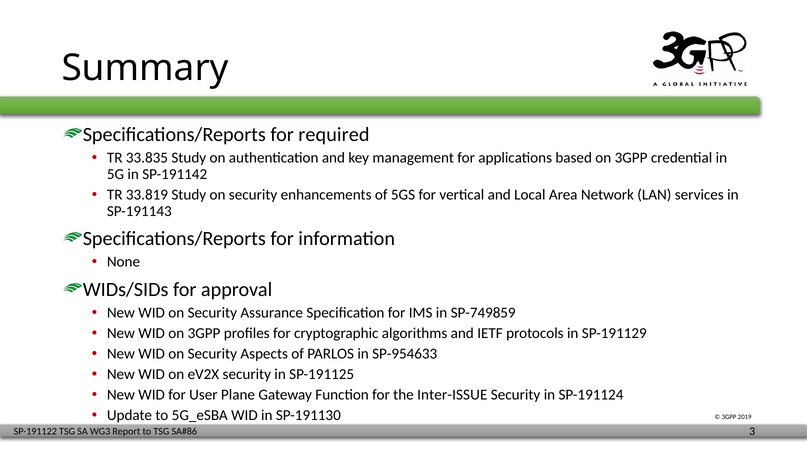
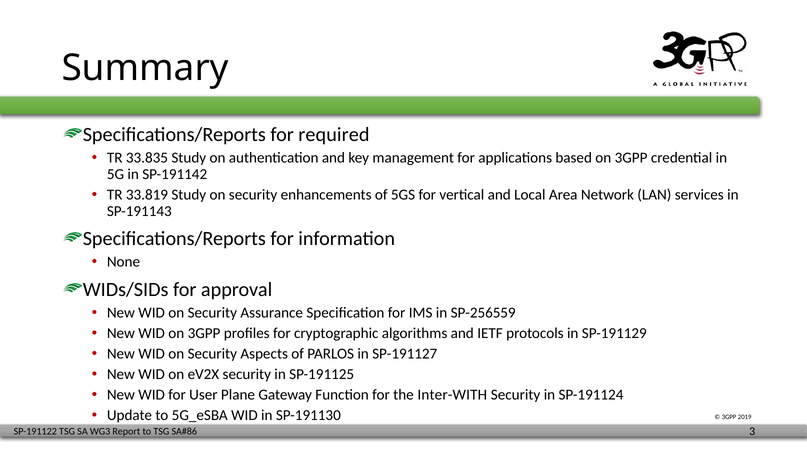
SP-749859: SP-749859 -> SP-256559 (483, 313)
SP-954633: SP-954633 -> SP-191127 (405, 354)
Inter-ISSUE: Inter-ISSUE -> Inter-WITH (452, 395)
